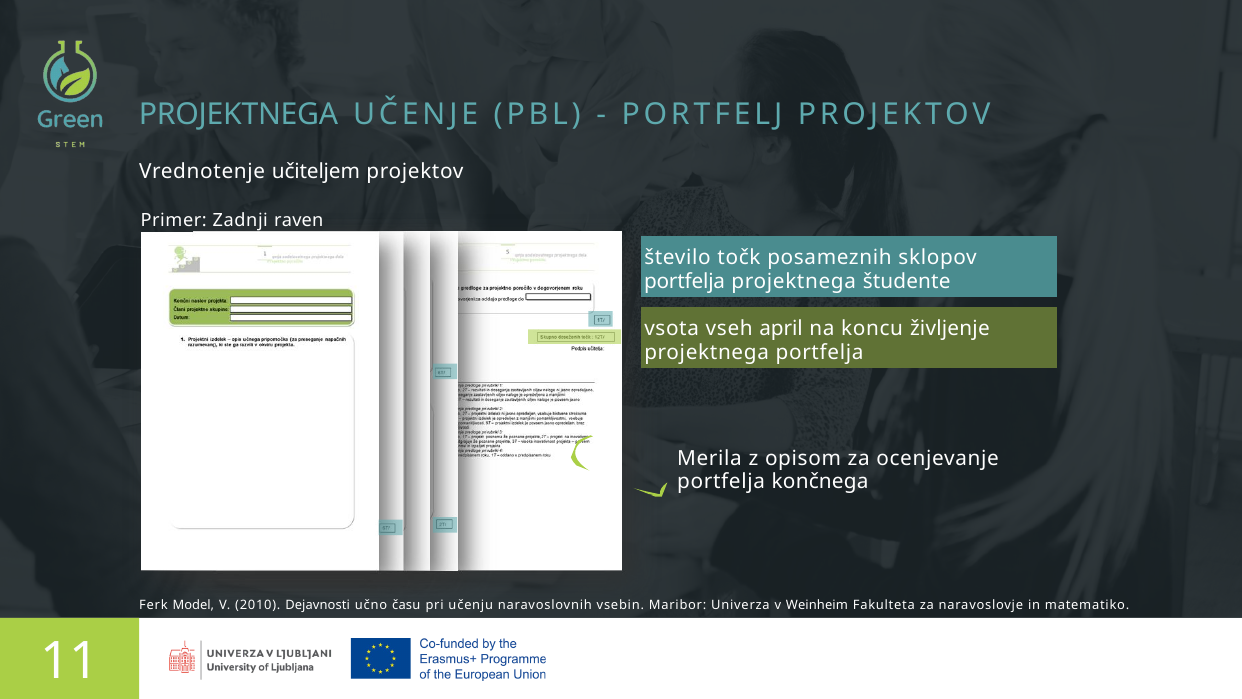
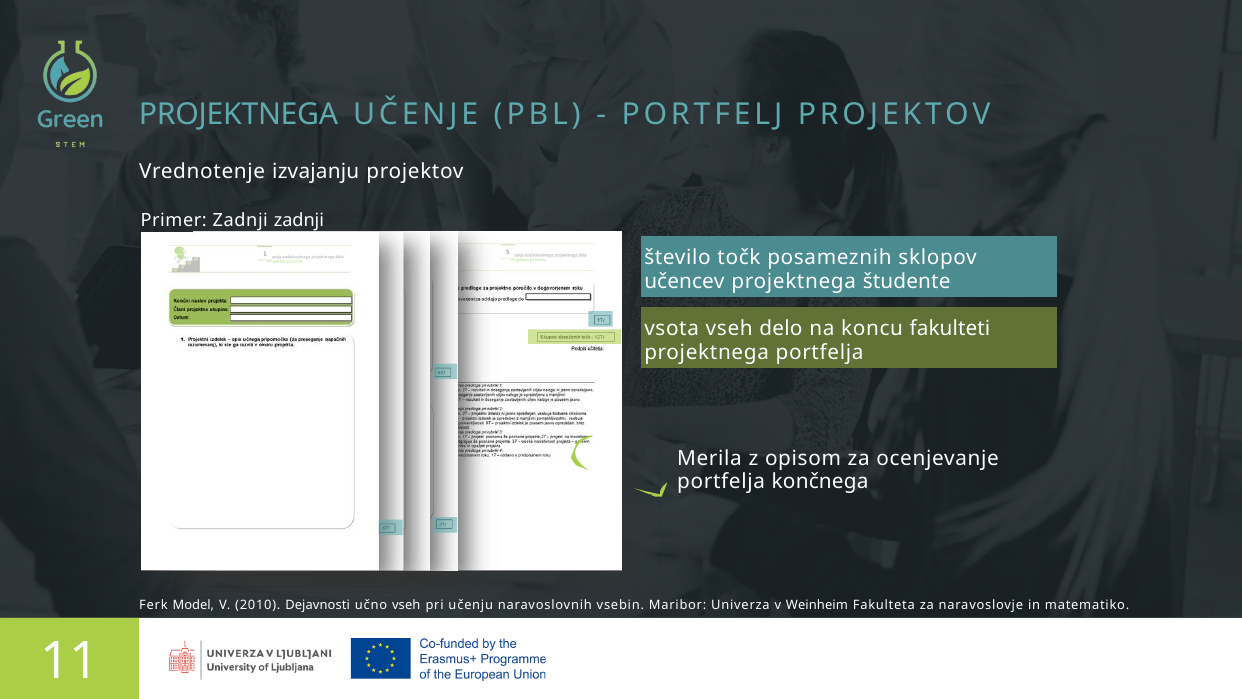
učiteljem: učiteljem -> izvajanju (316, 171)
Zadnji raven: raven -> zadnji (299, 221)
portfelja: portfelja -> učencev (684, 281)
april: april -> delo (781, 329)
življenje: življenje -> fakulteti (950, 329)
učno času: času -> vseh (406, 605)
